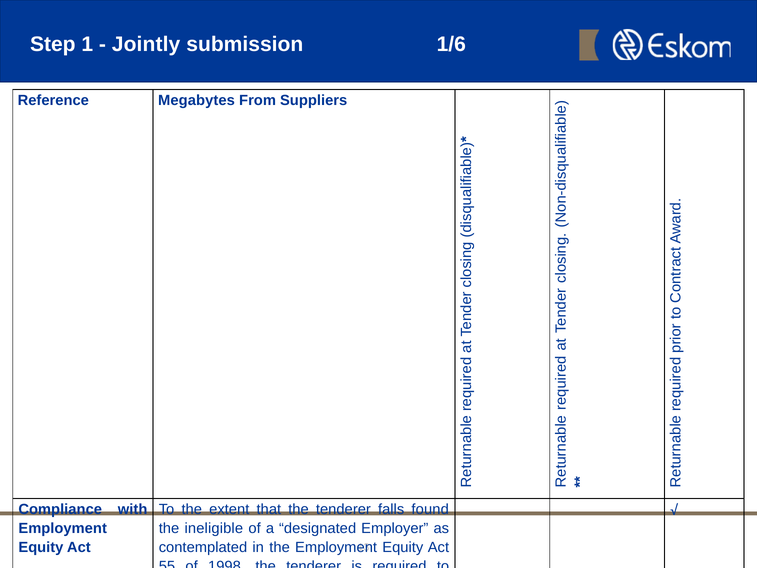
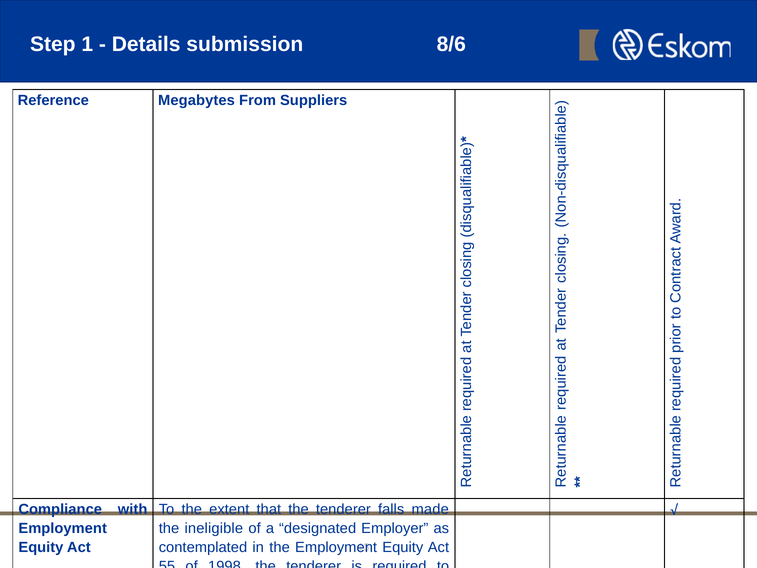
Jointly: Jointly -> Details (146, 44)
1/6: 1/6 -> 8/6 (451, 44)
found: found -> made (430, 509)
